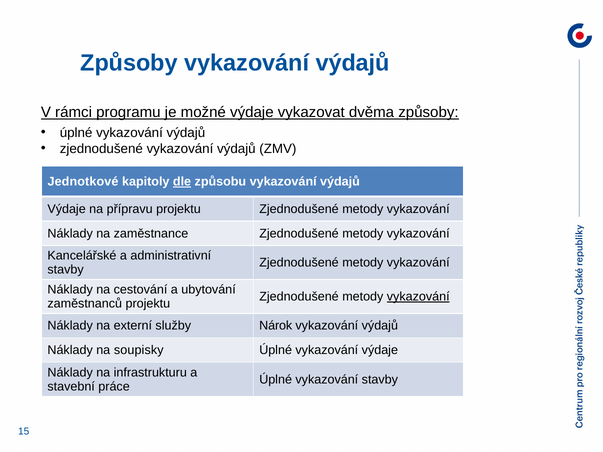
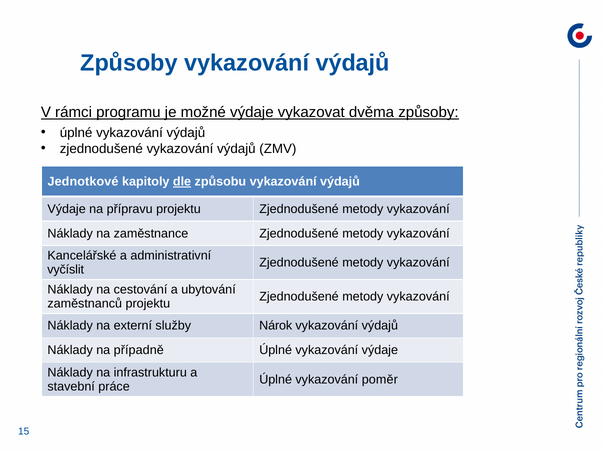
stavby: stavby -> vyčíslit (66, 270)
vykazování underline: present -> none (418, 297)
soupisky: soupisky -> případně (139, 350)
vykazování stavby: stavby -> poměr (380, 380)
